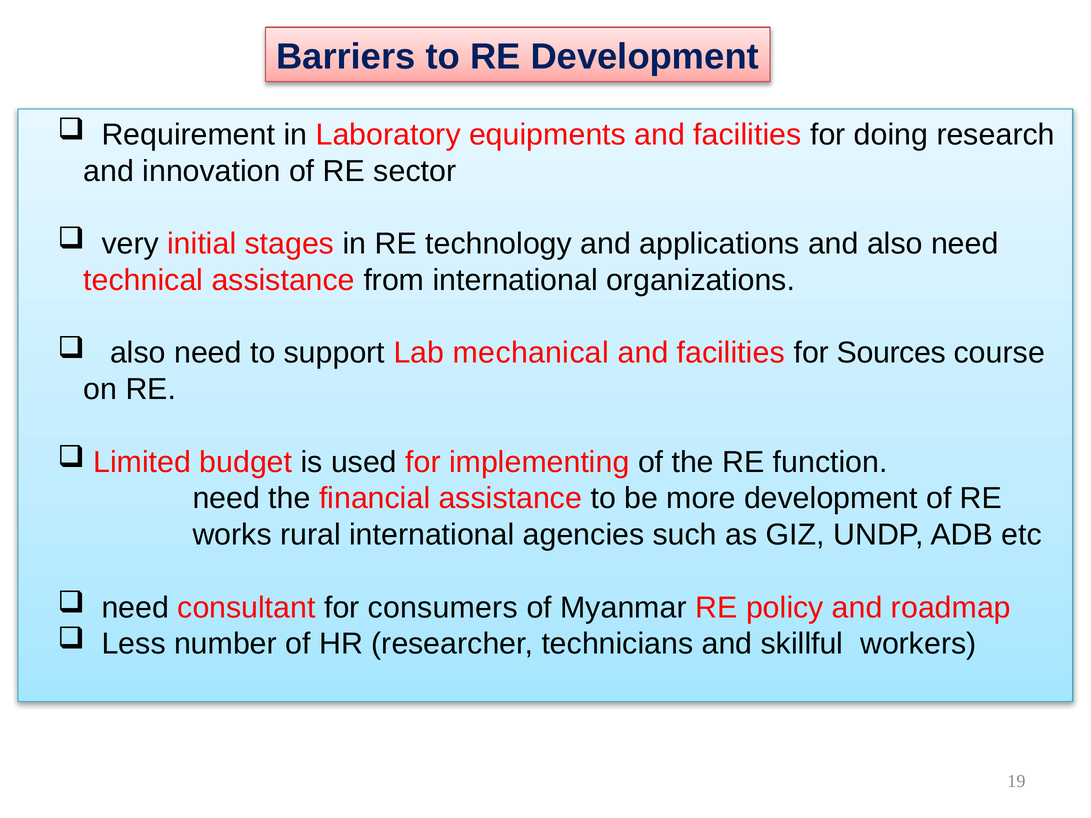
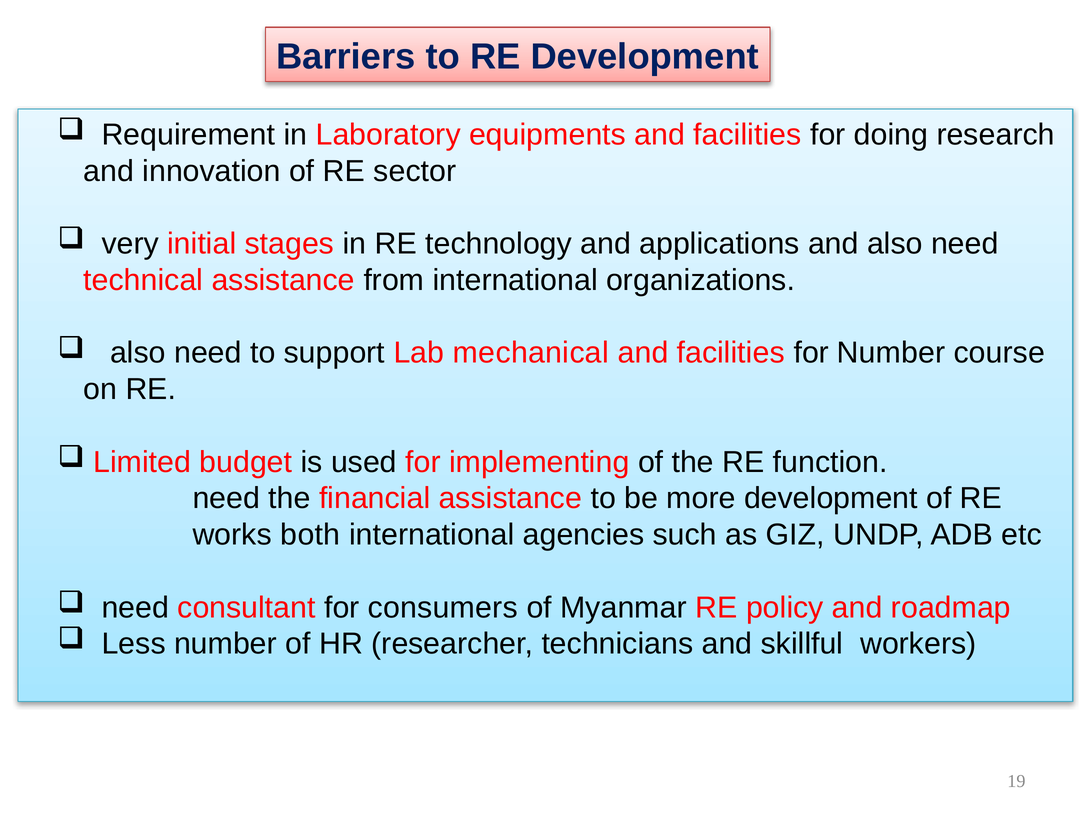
for Sources: Sources -> Number (891, 353)
rural: rural -> both (310, 535)
